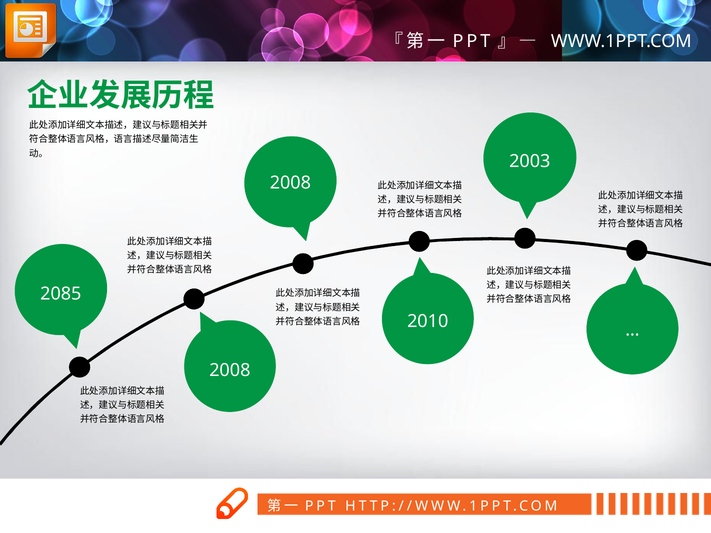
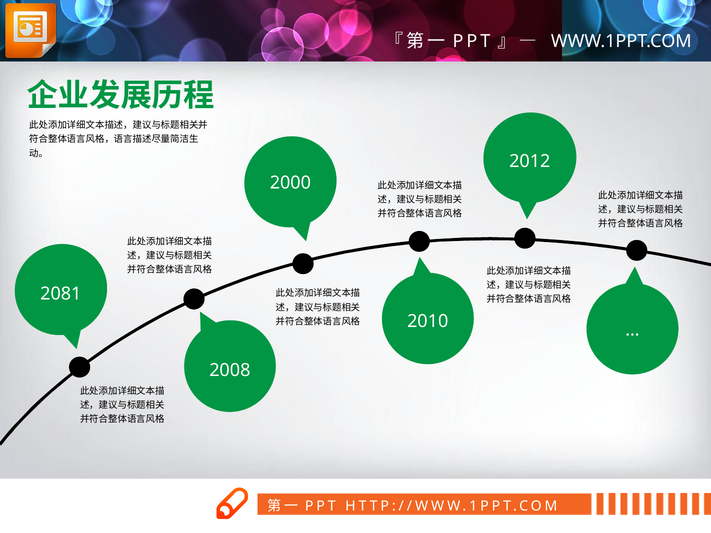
2003: 2003 -> 2012 (530, 162)
2008: 2008 -> 2000 (290, 183)
2085: 2085 -> 2081 (61, 294)
